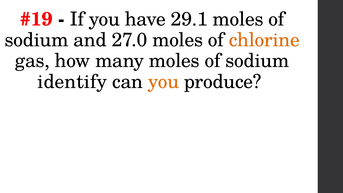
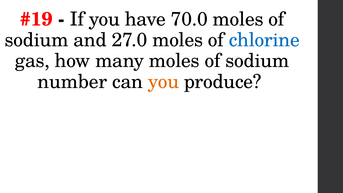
29.1: 29.1 -> 70.0 (189, 19)
chlorine colour: orange -> blue (264, 40)
identify: identify -> number (72, 82)
